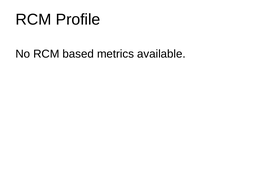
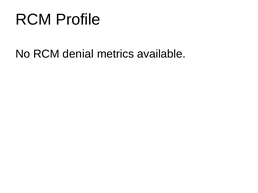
based: based -> denial (78, 54)
